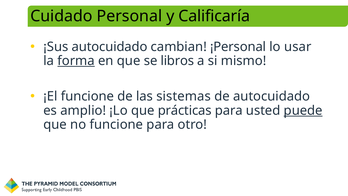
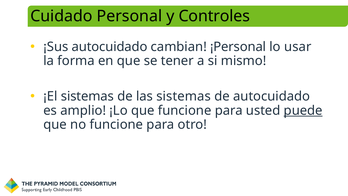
Calificaría: Calificaría -> Controles (214, 16)
forma underline: present -> none (76, 61)
libros: libros -> tener (177, 61)
¡El funcione: funcione -> sistemas (87, 96)
que prácticas: prácticas -> funcione (185, 110)
